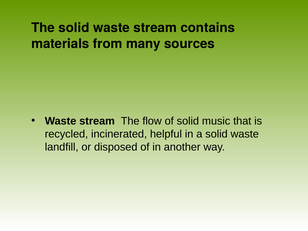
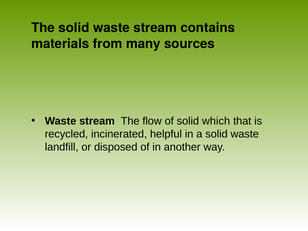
music: music -> which (216, 121)
